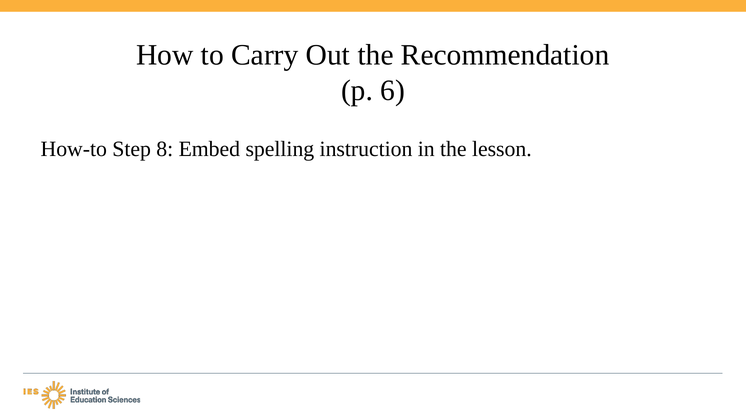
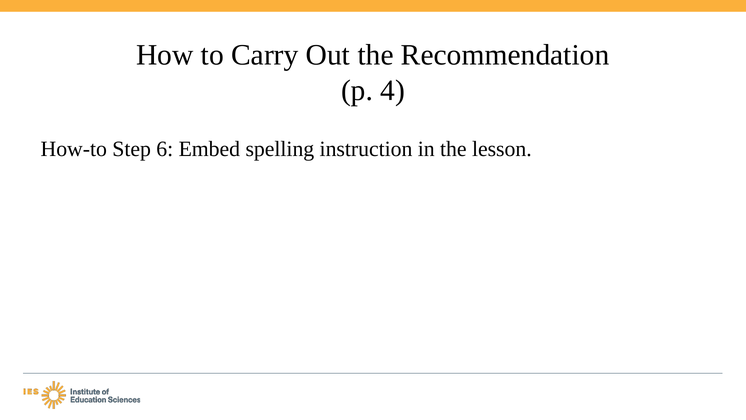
6: 6 -> 4 (393, 90)
8: 8 -> 6 (165, 149)
